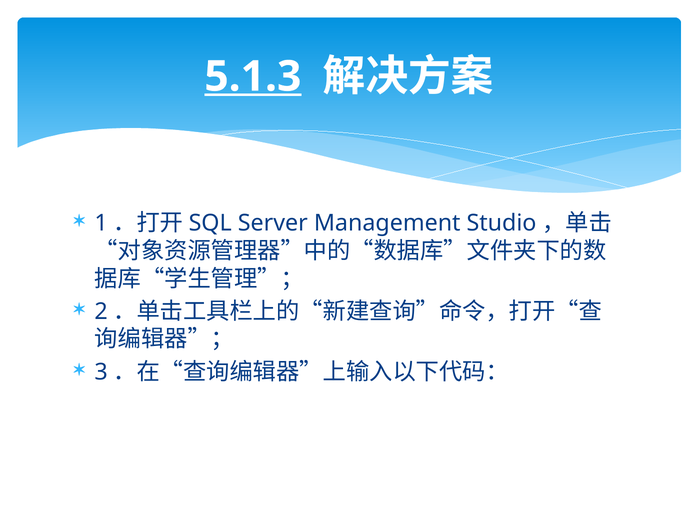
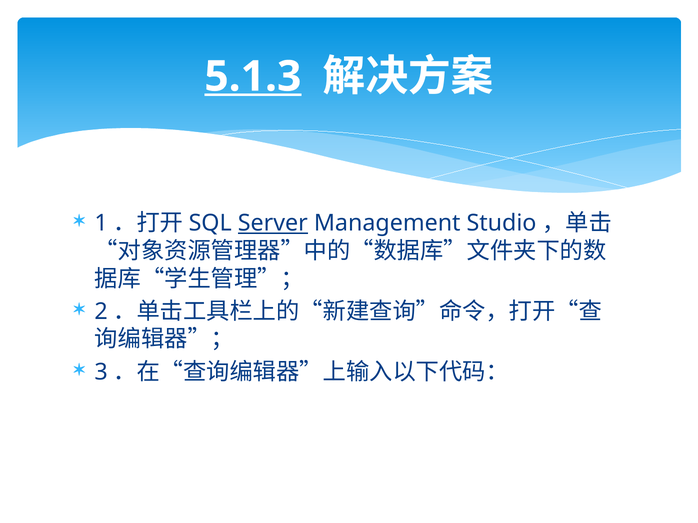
Server underline: none -> present (273, 223)
